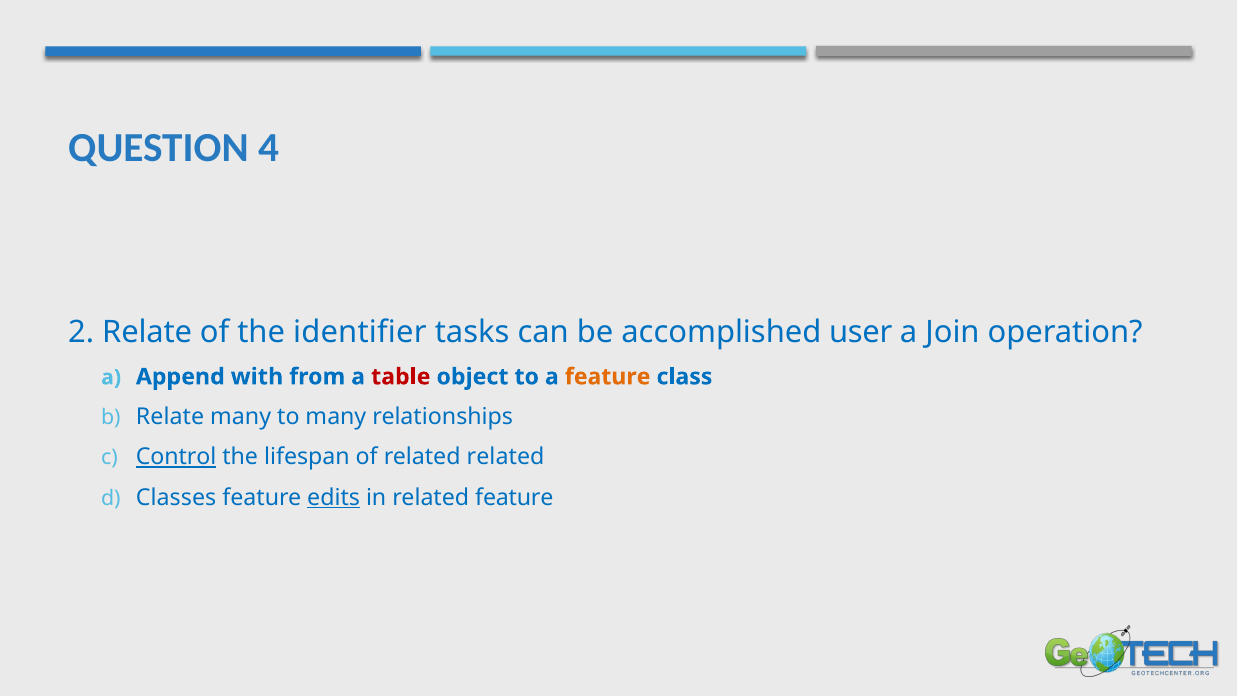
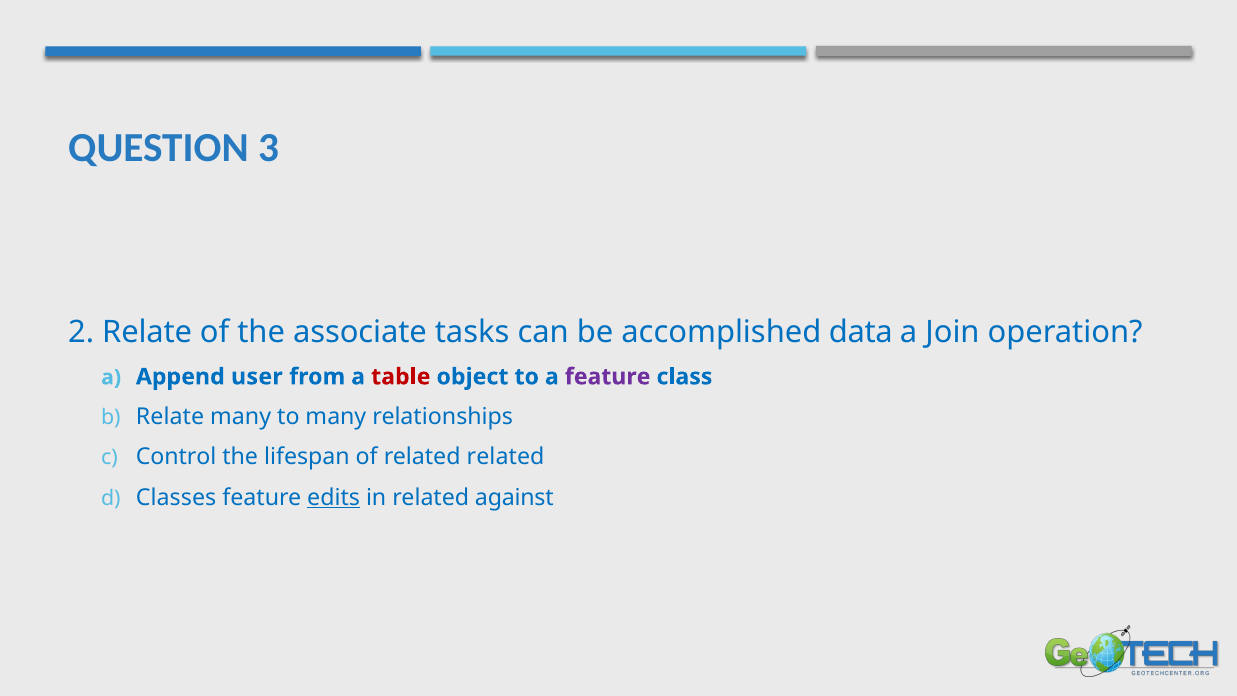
4: 4 -> 3 (268, 148)
identifier: identifier -> associate (360, 332)
user: user -> data (861, 332)
with: with -> user (257, 377)
feature colour: orange -> purple (608, 377)
Control underline: present -> none (176, 457)
related feature: feature -> against (514, 497)
